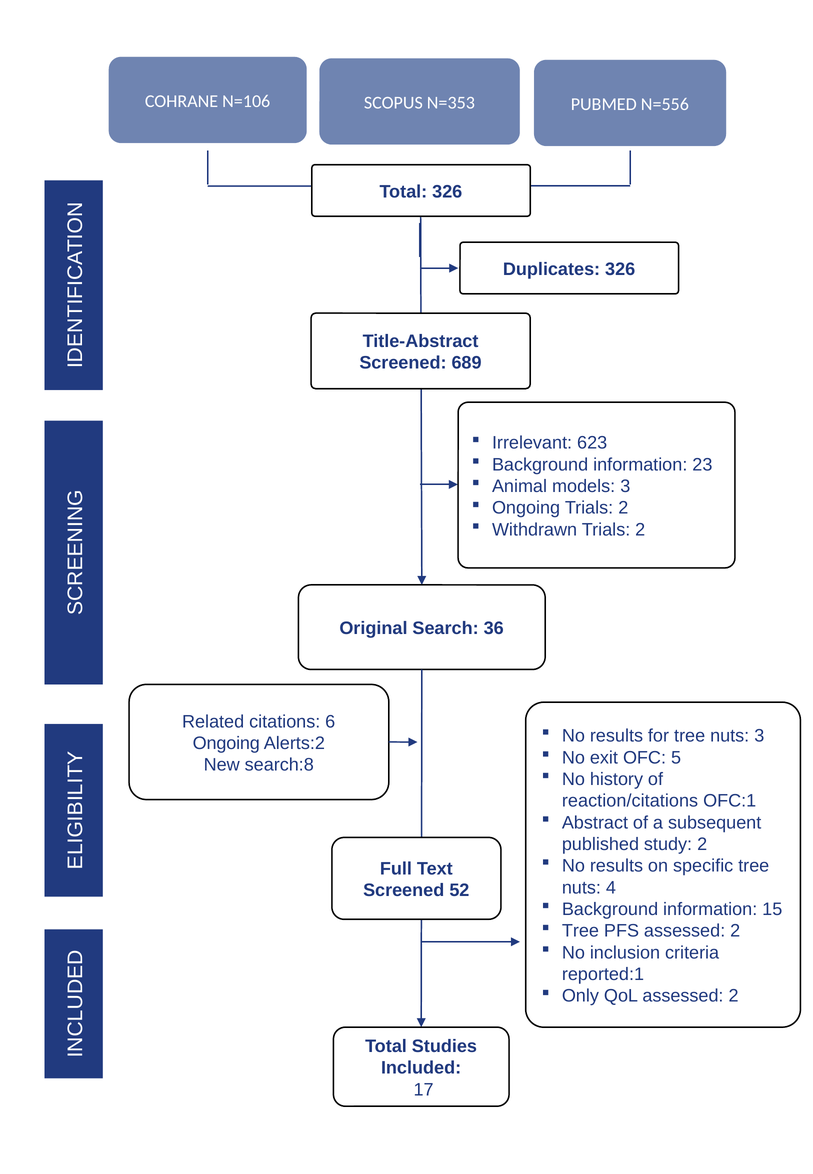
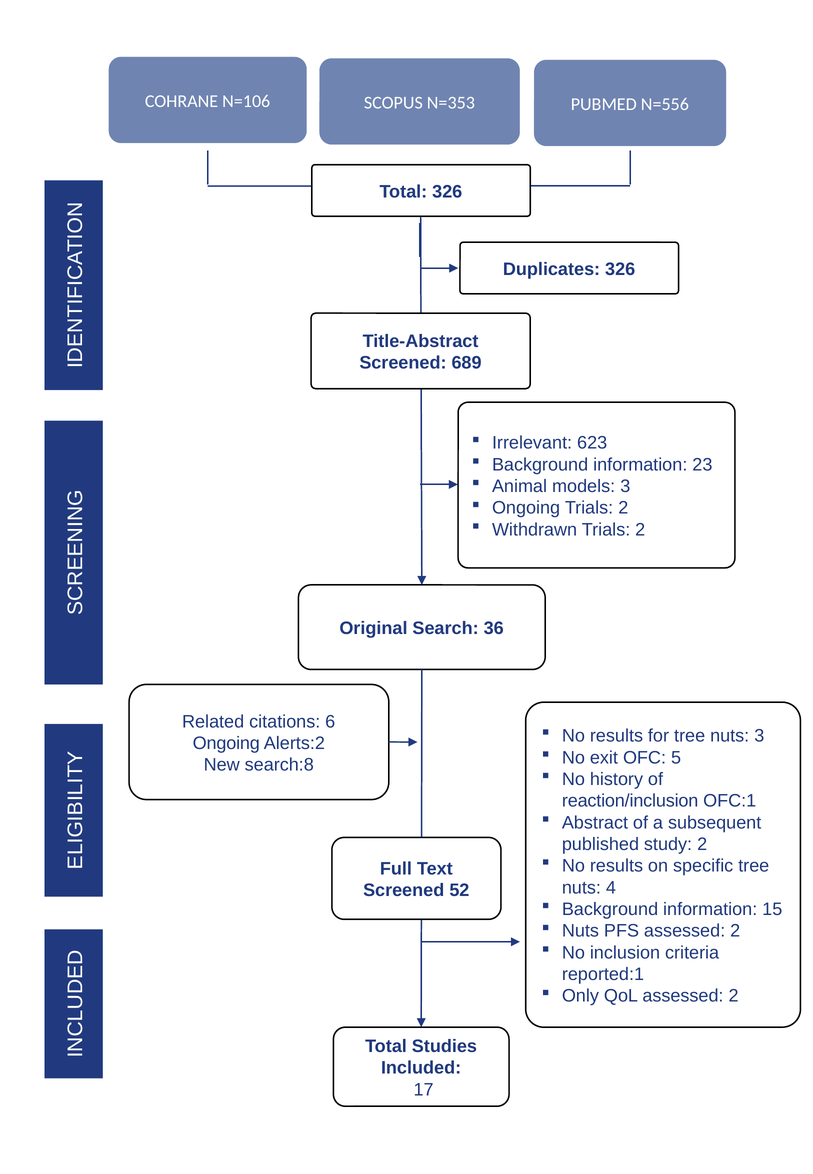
reaction/citations: reaction/citations -> reaction/inclusion (630, 801)
Tree: Tree -> Nuts (580, 931)
